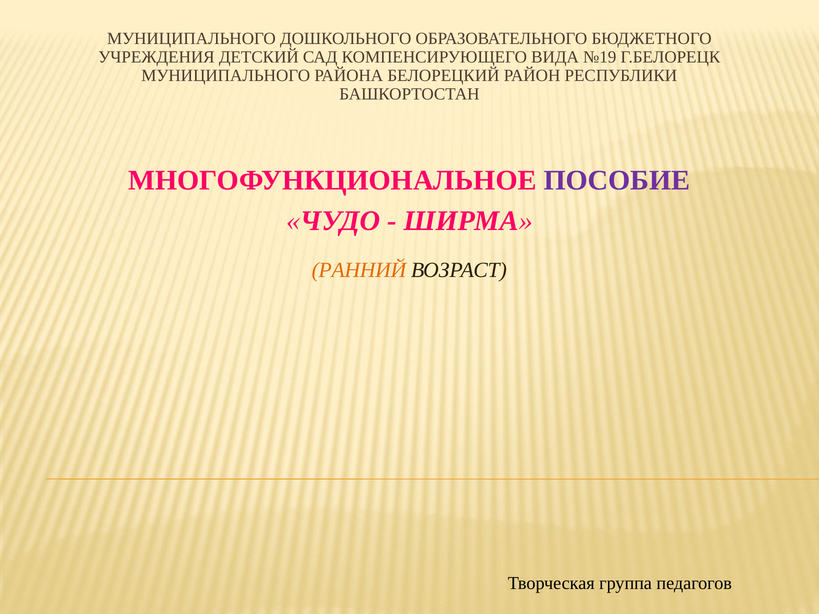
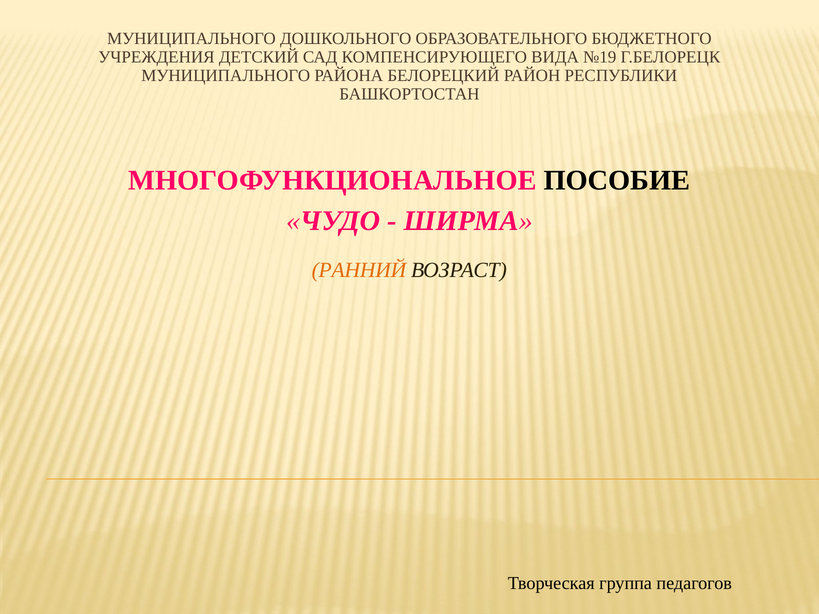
ПОСОБИЕ colour: purple -> black (617, 180)
